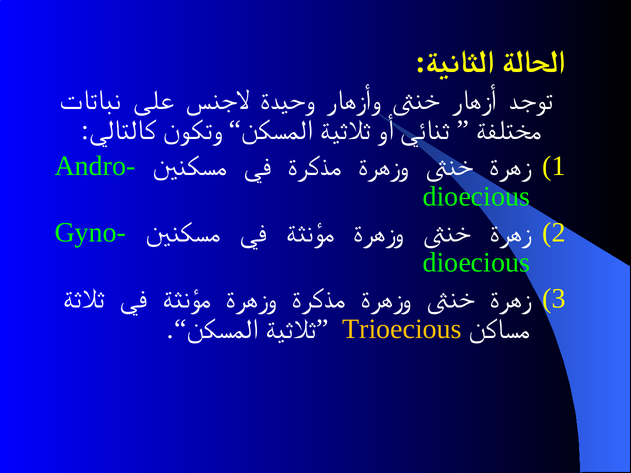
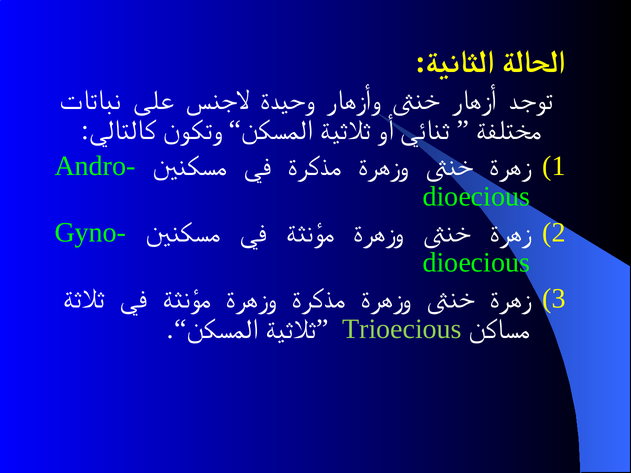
Trioecious colour: yellow -> light green (402, 329)
